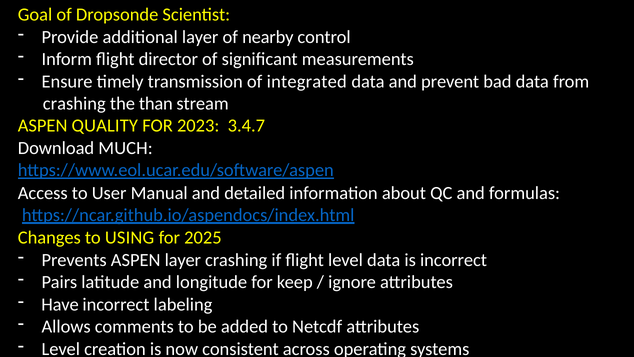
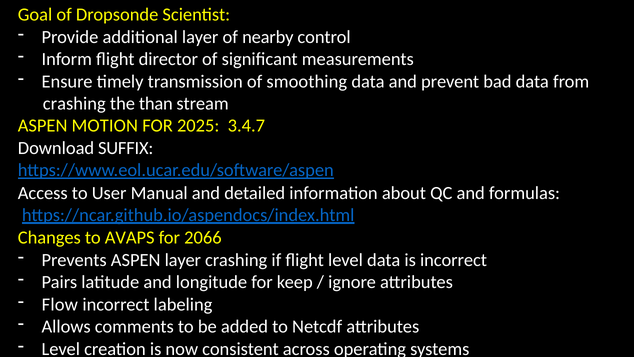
integrated: integrated -> smoothing (307, 81)
QUALITY: QUALITY -> MOTION (105, 126)
2023: 2023 -> 2025 (198, 126)
MUCH: MUCH -> SUFFIX (126, 148)
USING: USING -> AVAPS (130, 238)
2025: 2025 -> 2066 (203, 238)
Have: Have -> Flow (60, 304)
